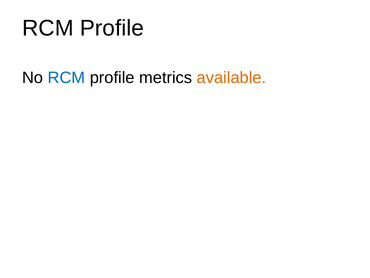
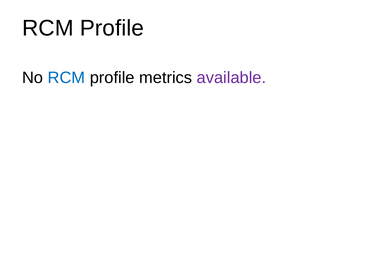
available colour: orange -> purple (231, 78)
